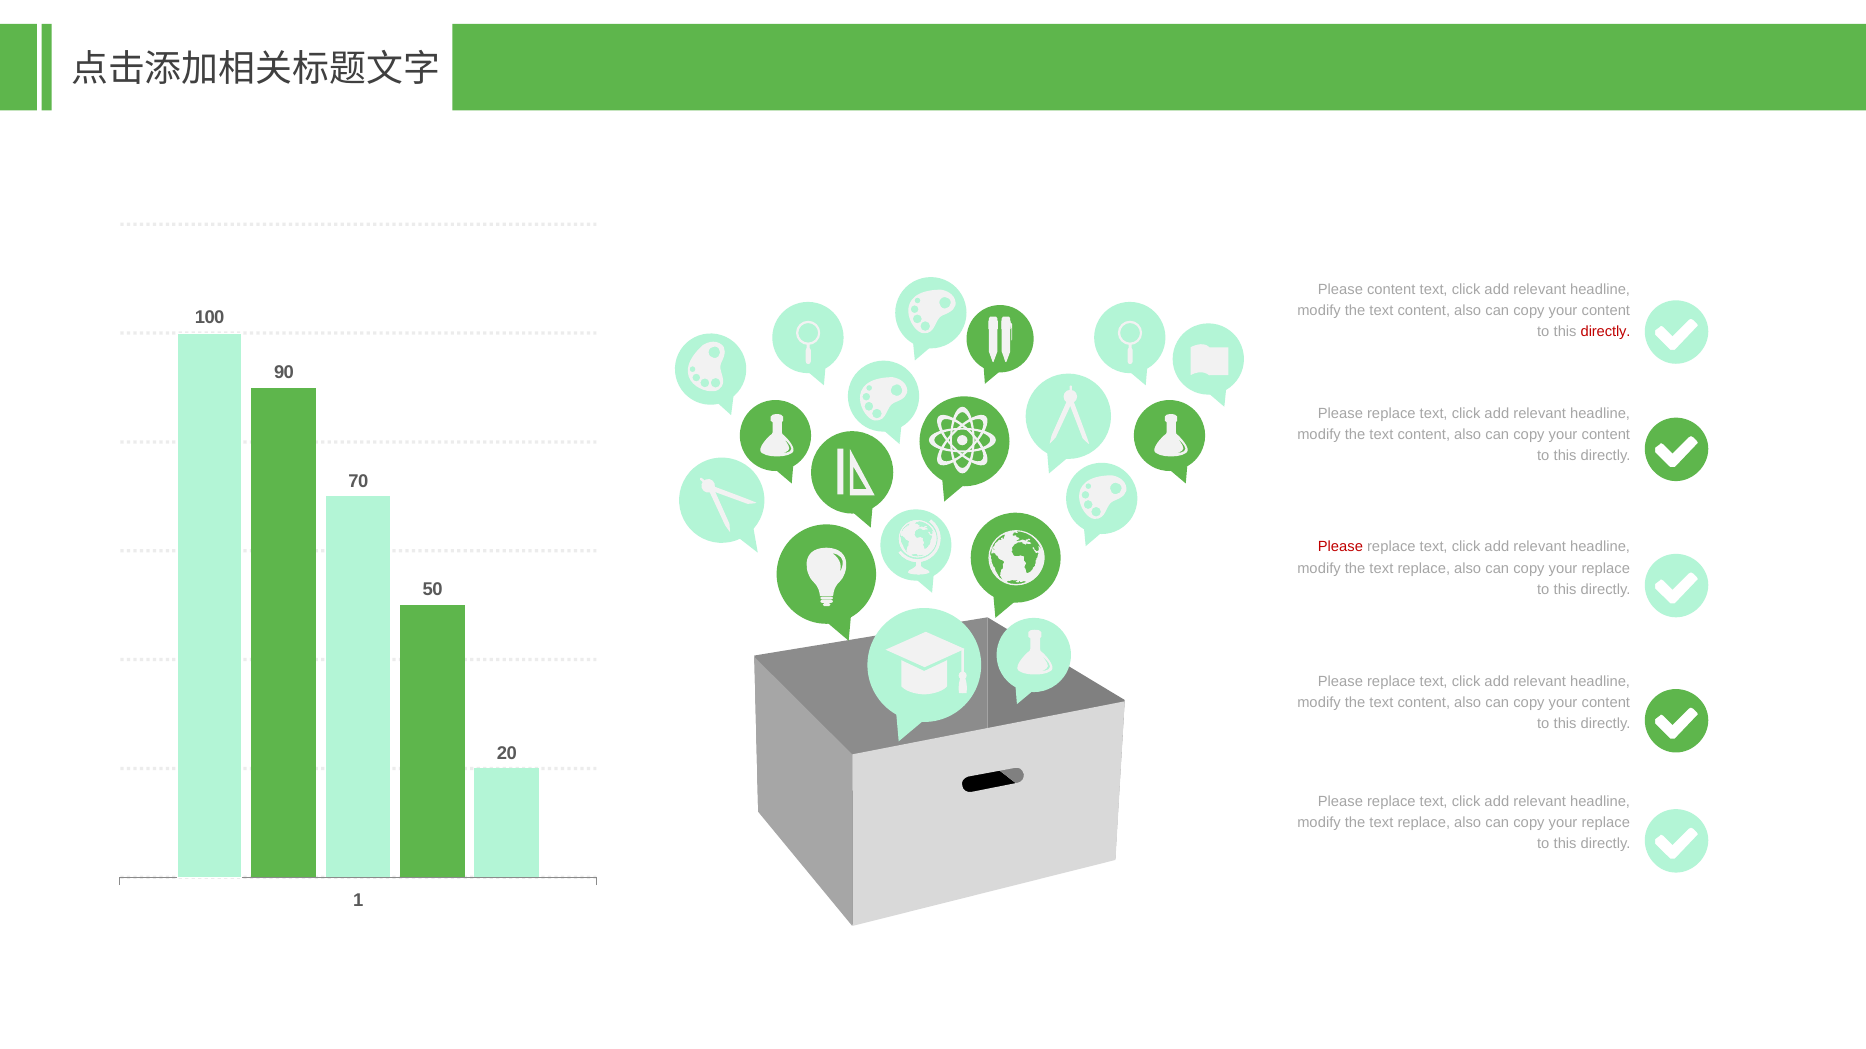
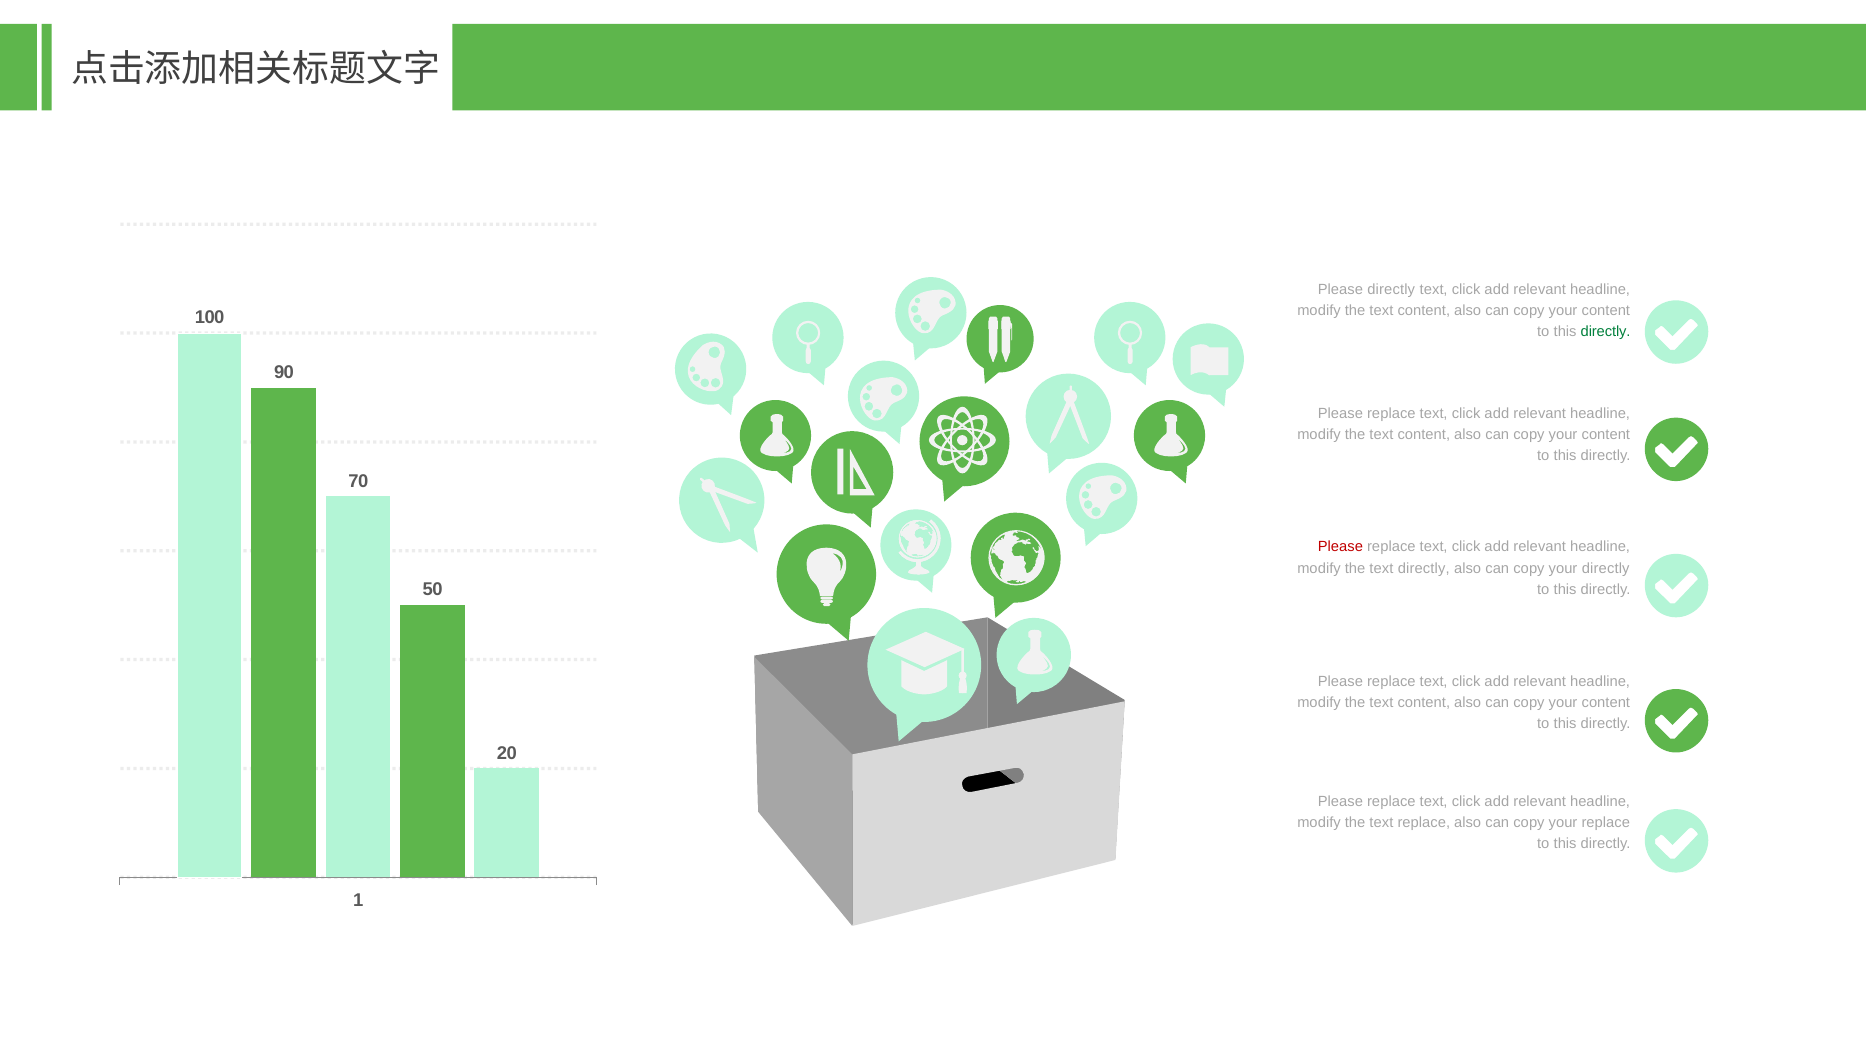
Please content: content -> directly (1391, 289)
directly colour: red -> green (1606, 332)
replace: replace -> directly (1424, 569)
replace: replace -> directly (1606, 569)
